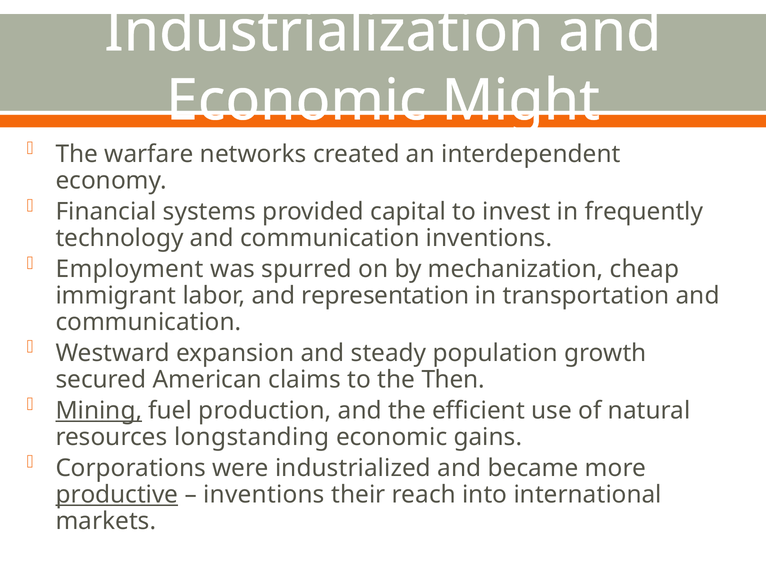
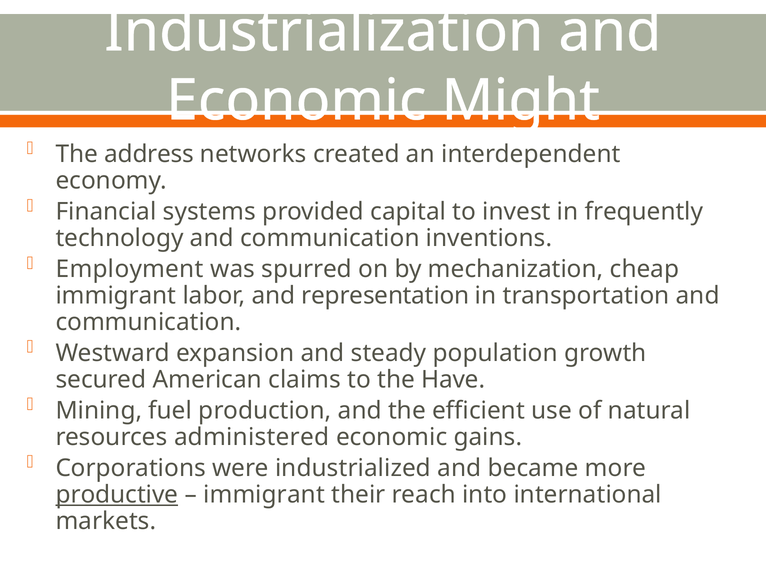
warfare: warfare -> address (149, 154)
Then: Then -> Have (453, 379)
Mining underline: present -> none (99, 410)
longstanding: longstanding -> administered (252, 437)
inventions: inventions -> immigrant (264, 494)
